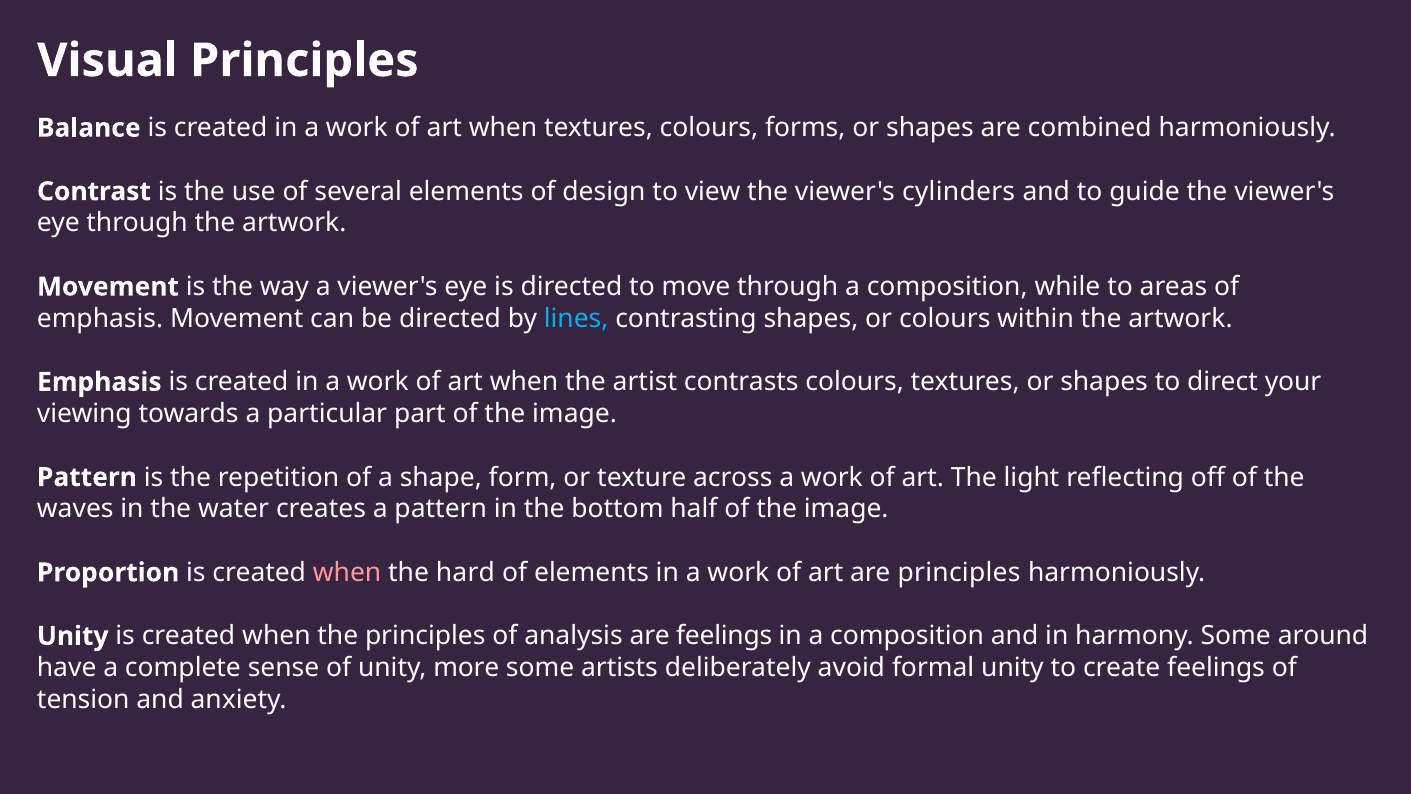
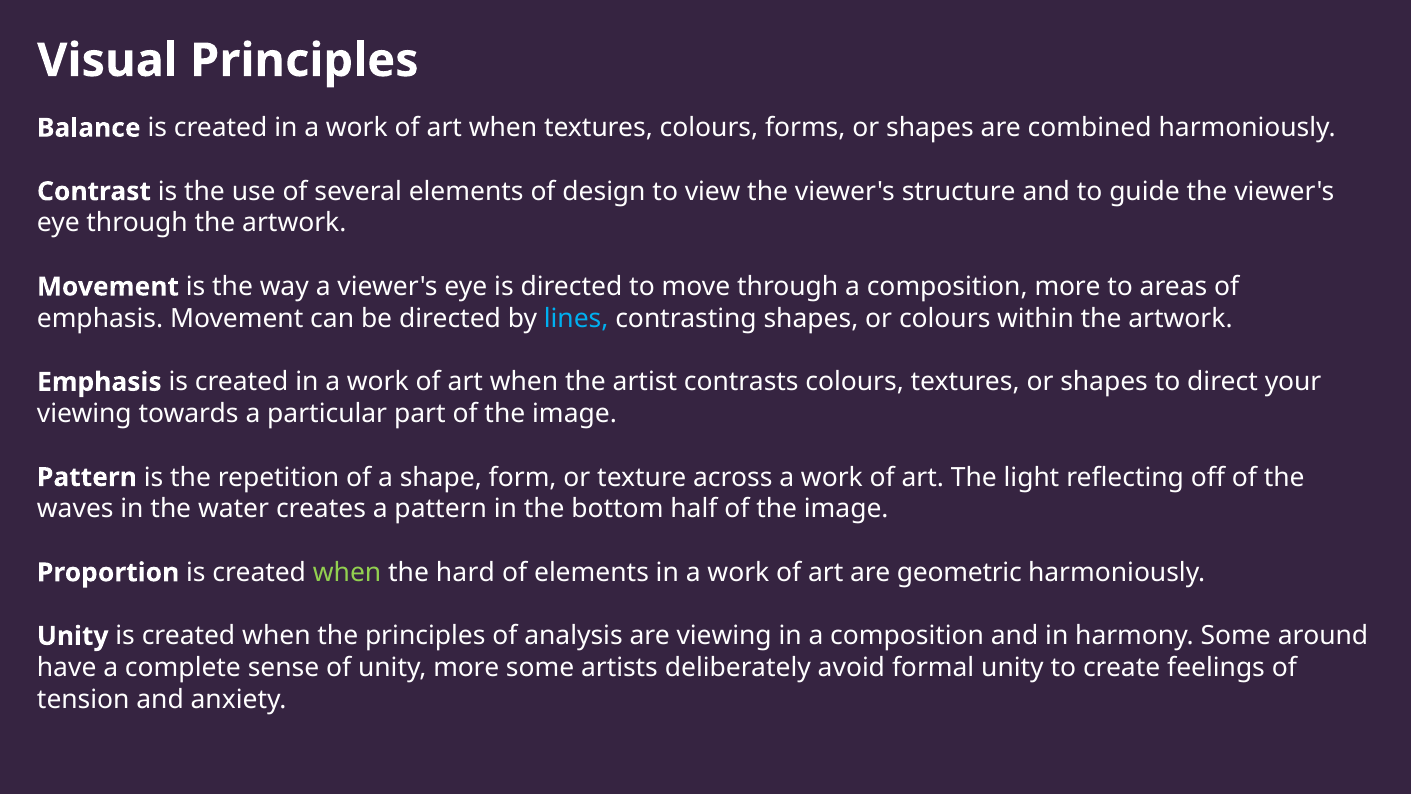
cylinders: cylinders -> structure (959, 191)
composition while: while -> more (1068, 287)
when colour: pink -> light green (347, 572)
are principles: principles -> geometric (959, 572)
are feelings: feelings -> viewing (724, 636)
